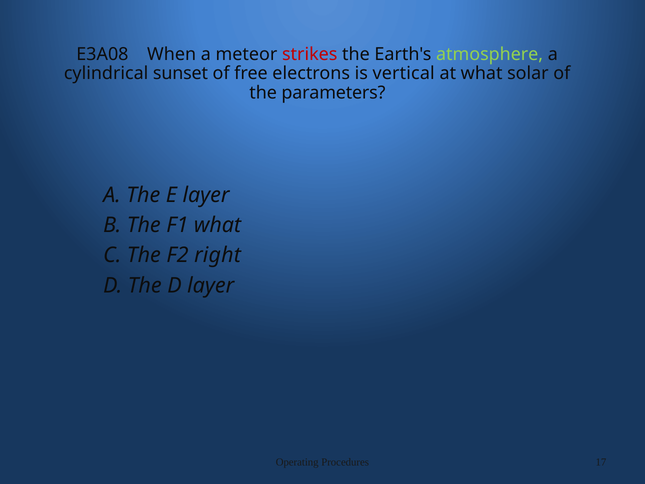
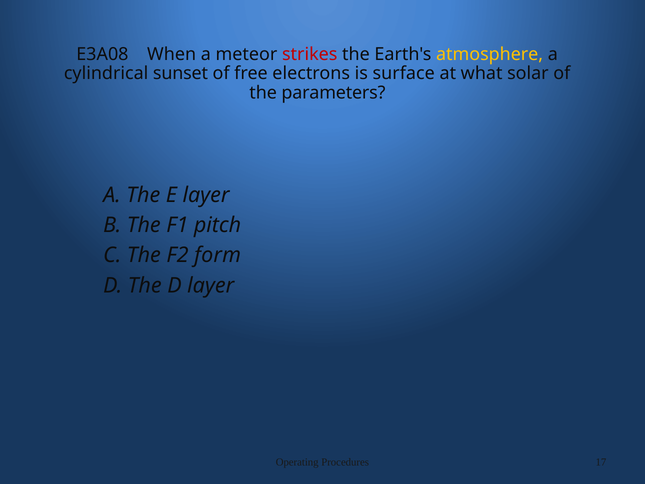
atmosphere colour: light green -> yellow (490, 54)
vertical: vertical -> surface (404, 74)
F1 what: what -> pitch (218, 225)
right: right -> form (218, 255)
